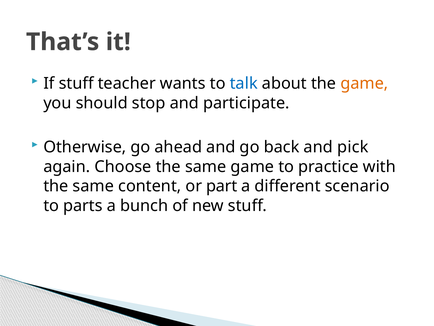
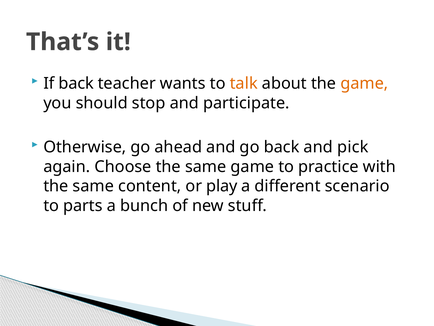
If stuff: stuff -> back (76, 83)
talk colour: blue -> orange (244, 83)
part: part -> play (222, 186)
